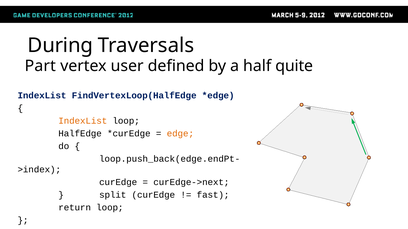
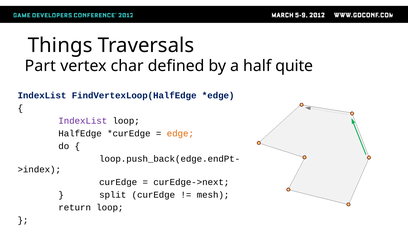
During: During -> Things (60, 45)
user: user -> char (127, 66)
IndexList colour: orange -> purple (83, 121)
fast: fast -> mesh (213, 195)
